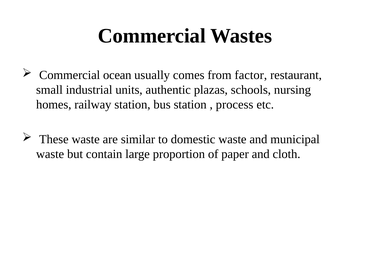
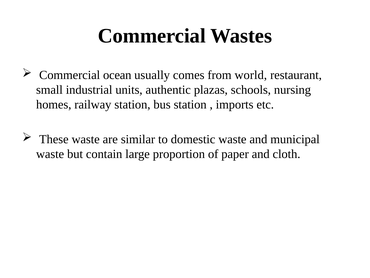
factor: factor -> world (251, 75)
process: process -> imports (235, 104)
